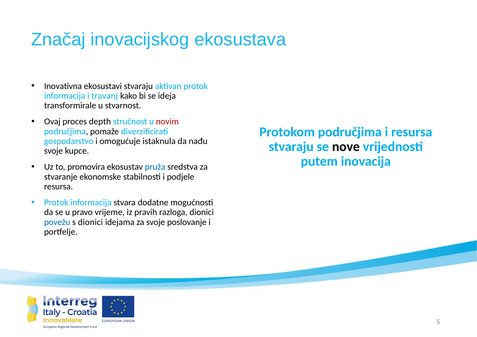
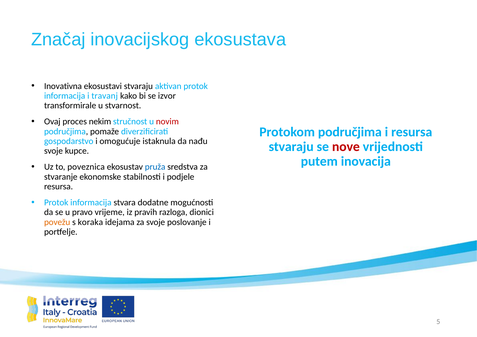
ideja: ideja -> izvor (167, 96)
depth: depth -> nekim (100, 122)
nove colour: black -> red (346, 147)
promovira: promovira -> poveznica (86, 167)
povežu colour: blue -> orange (57, 222)
s dionici: dionici -> koraka (90, 222)
